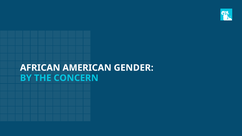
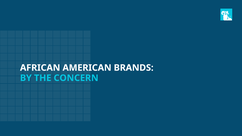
GENDER: GENDER -> BRANDS (134, 68)
